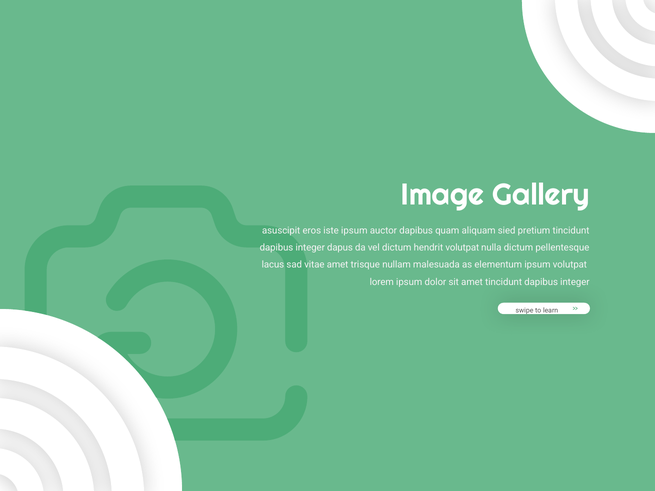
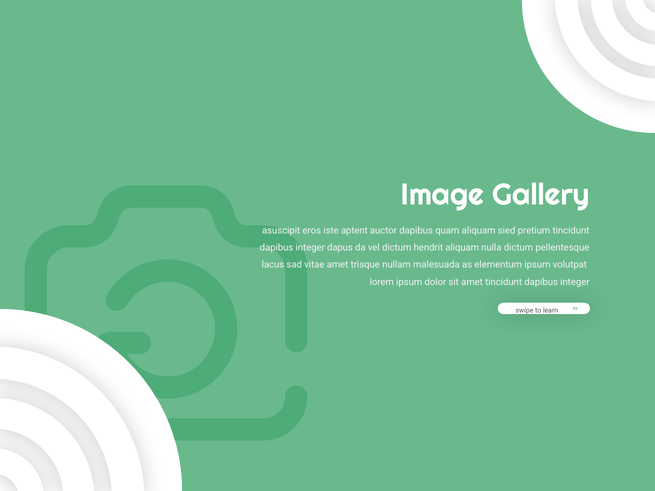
iste ipsum: ipsum -> aptent (354, 231)
hendrit volutpat: volutpat -> aliquam (462, 248)
